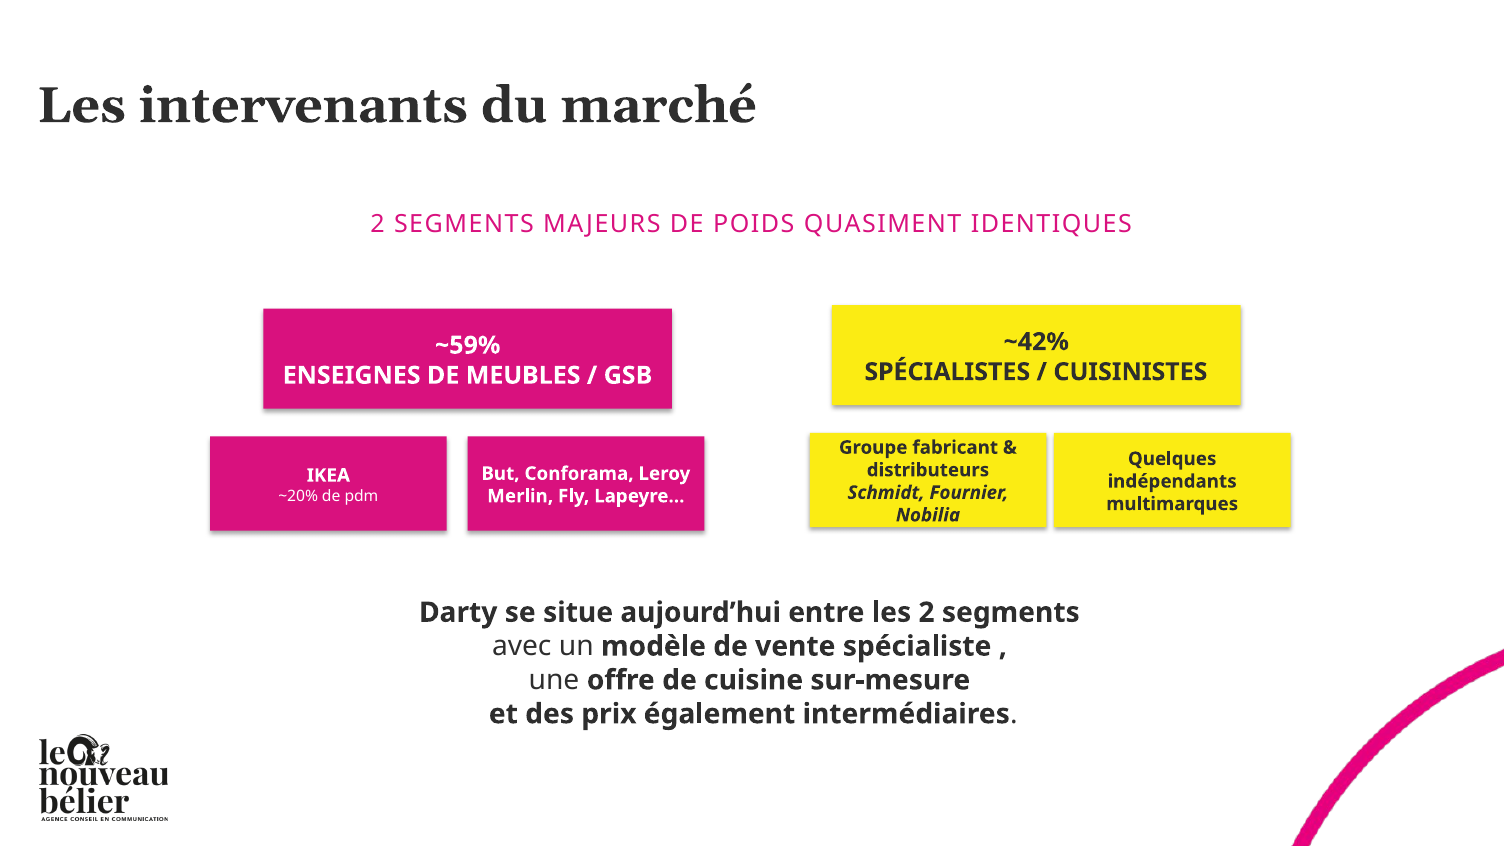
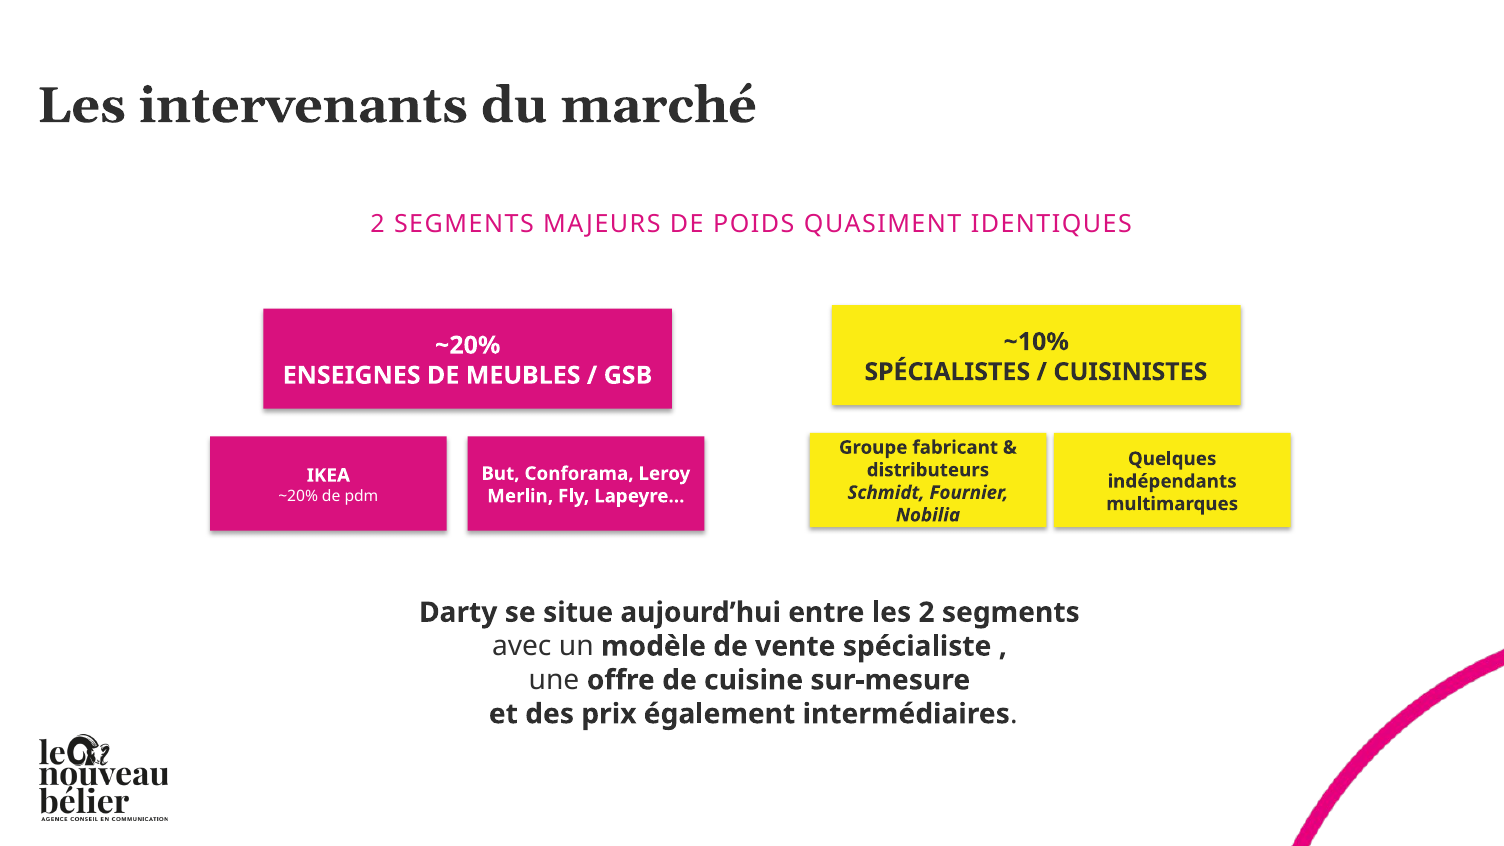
~42%: ~42% -> ~10% (1036, 342)
~59%: ~59% -> ~20% (468, 345)
